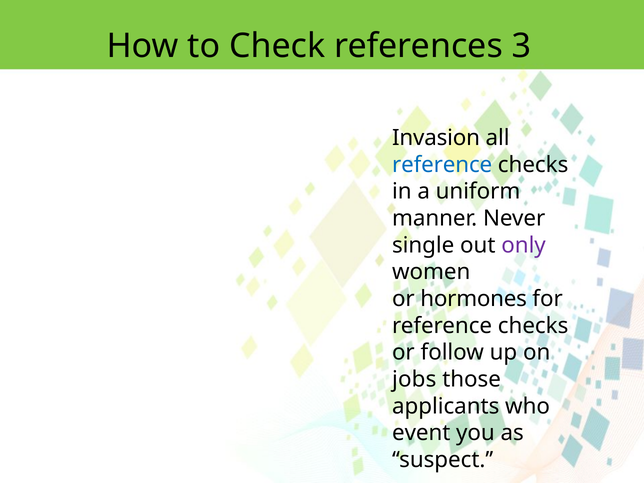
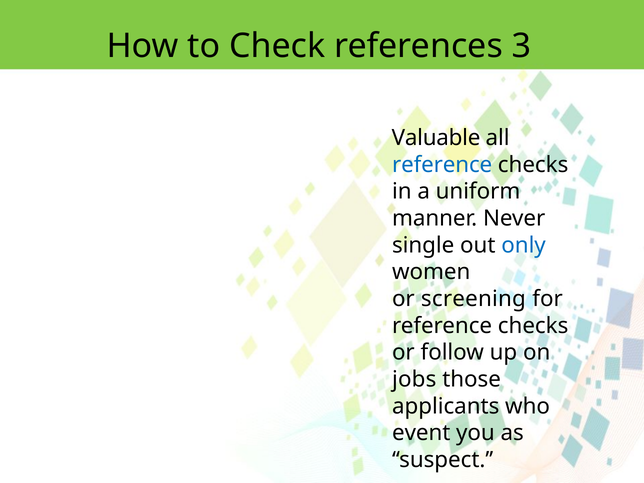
Invasion: Invasion -> Valuable (436, 138)
only colour: purple -> blue (524, 245)
hormones: hormones -> screening (473, 299)
